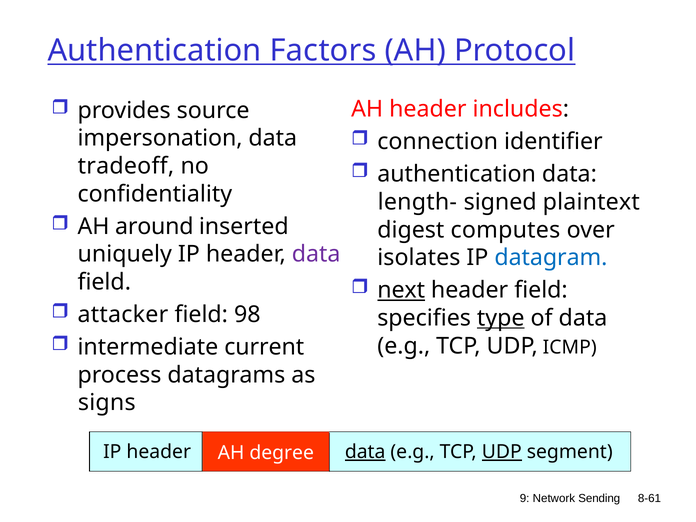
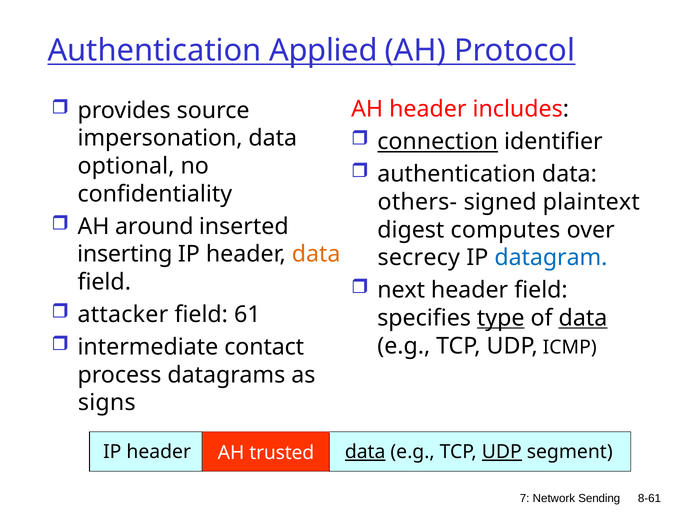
Factors: Factors -> Applied (323, 50)
connection underline: none -> present (438, 142)
tradeoff: tradeoff -> optional (126, 166)
length-: length- -> others- (417, 202)
uniquely: uniquely -> inserting (125, 254)
data colour: purple -> orange (316, 254)
isolates: isolates -> secrecy (419, 258)
next underline: present -> none (401, 290)
98: 98 -> 61 (247, 315)
data underline: none -> present (583, 318)
current: current -> contact (264, 347)
degree: degree -> trusted (282, 453)
9: 9 -> 7 (525, 498)
